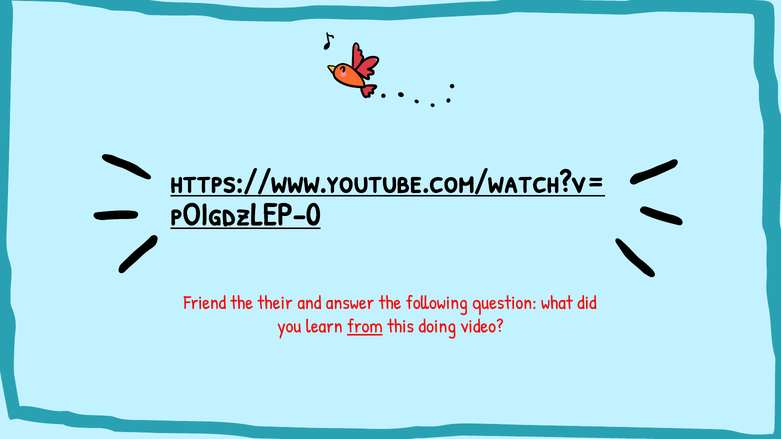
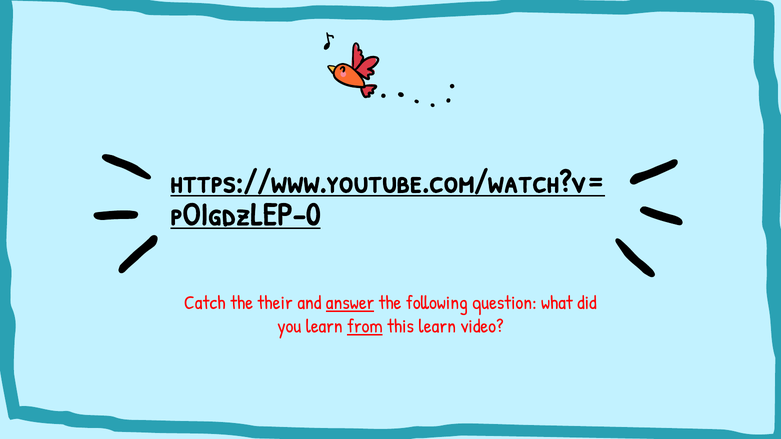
Friend: Friend -> Catch (205, 303)
answer underline: none -> present (350, 303)
this doing: doing -> learn (437, 327)
